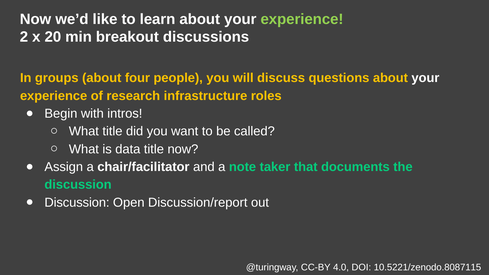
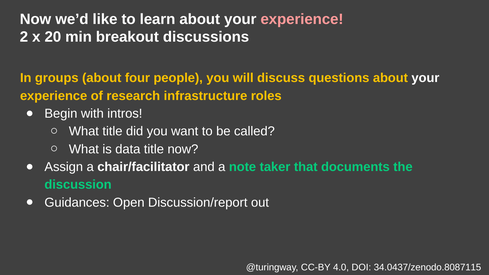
experience colour: light green -> pink (302, 19)
Discussion: Discussion -> Guidances (77, 203)
10.5221/zenodo.8087115: 10.5221/zenodo.8087115 -> 34.0437/zenodo.8087115 (427, 267)
